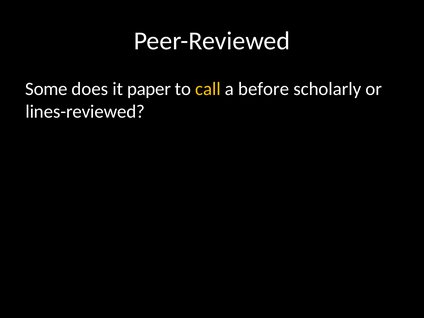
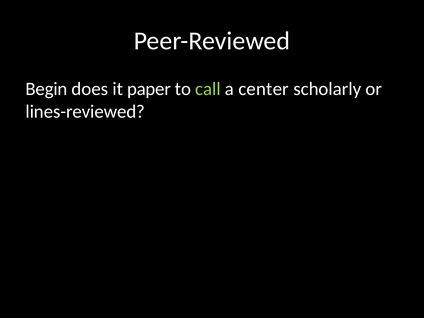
Some: Some -> Begin (46, 89)
call colour: yellow -> light green (208, 89)
before: before -> center (264, 89)
